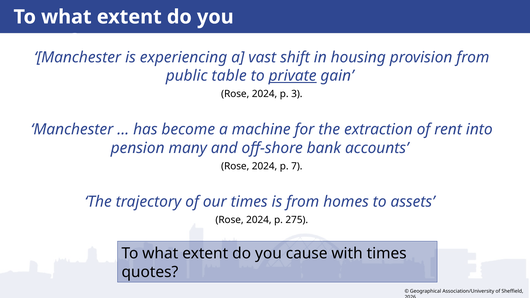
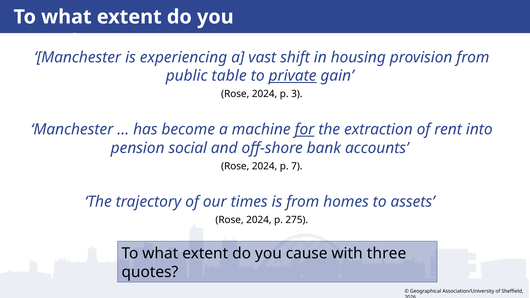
for underline: none -> present (304, 130)
many: many -> social (188, 148)
with times: times -> three (387, 253)
